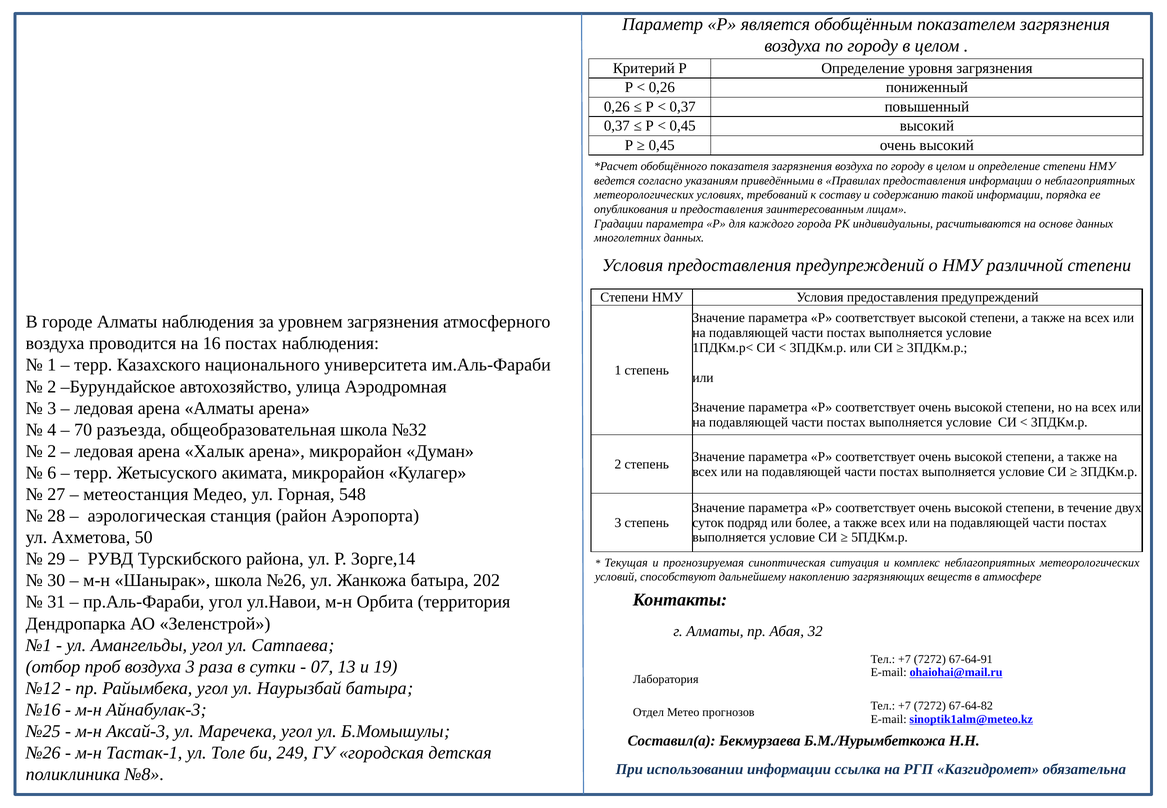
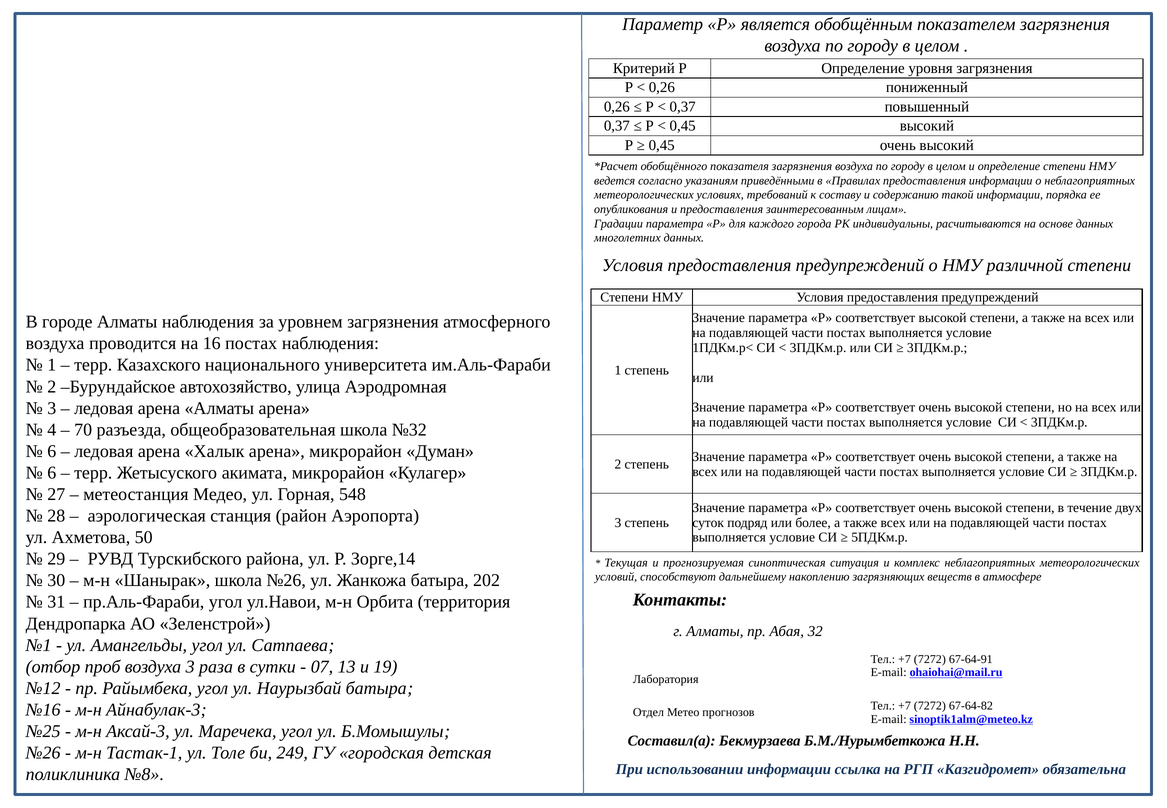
2: 2 -> 6 (52, 451)
